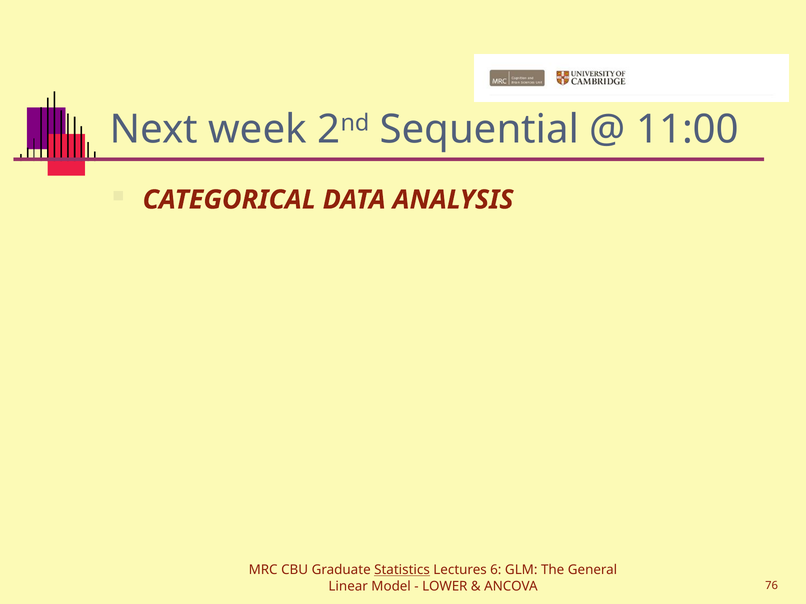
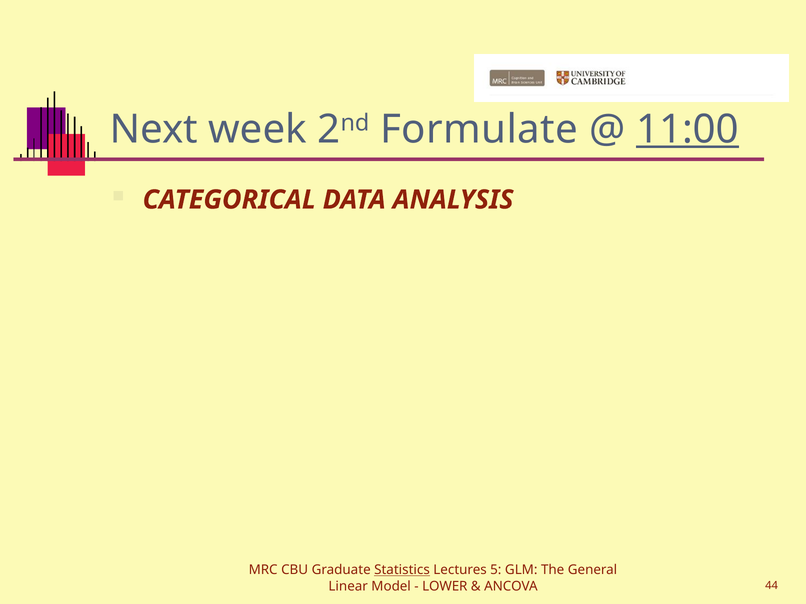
Sequential: Sequential -> Formulate (479, 130)
11:00 underline: none -> present (687, 130)
6: 6 -> 5 (496, 570)
76: 76 -> 44 (772, 586)
